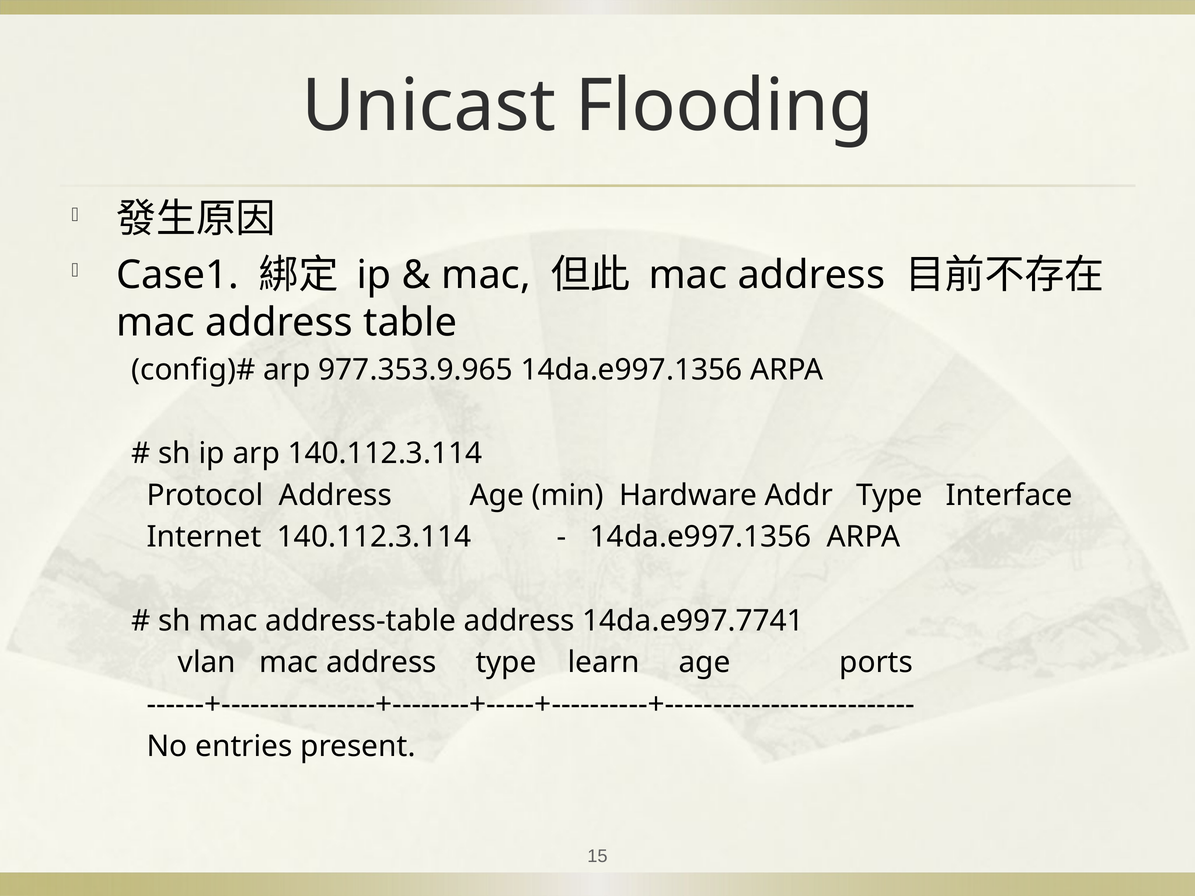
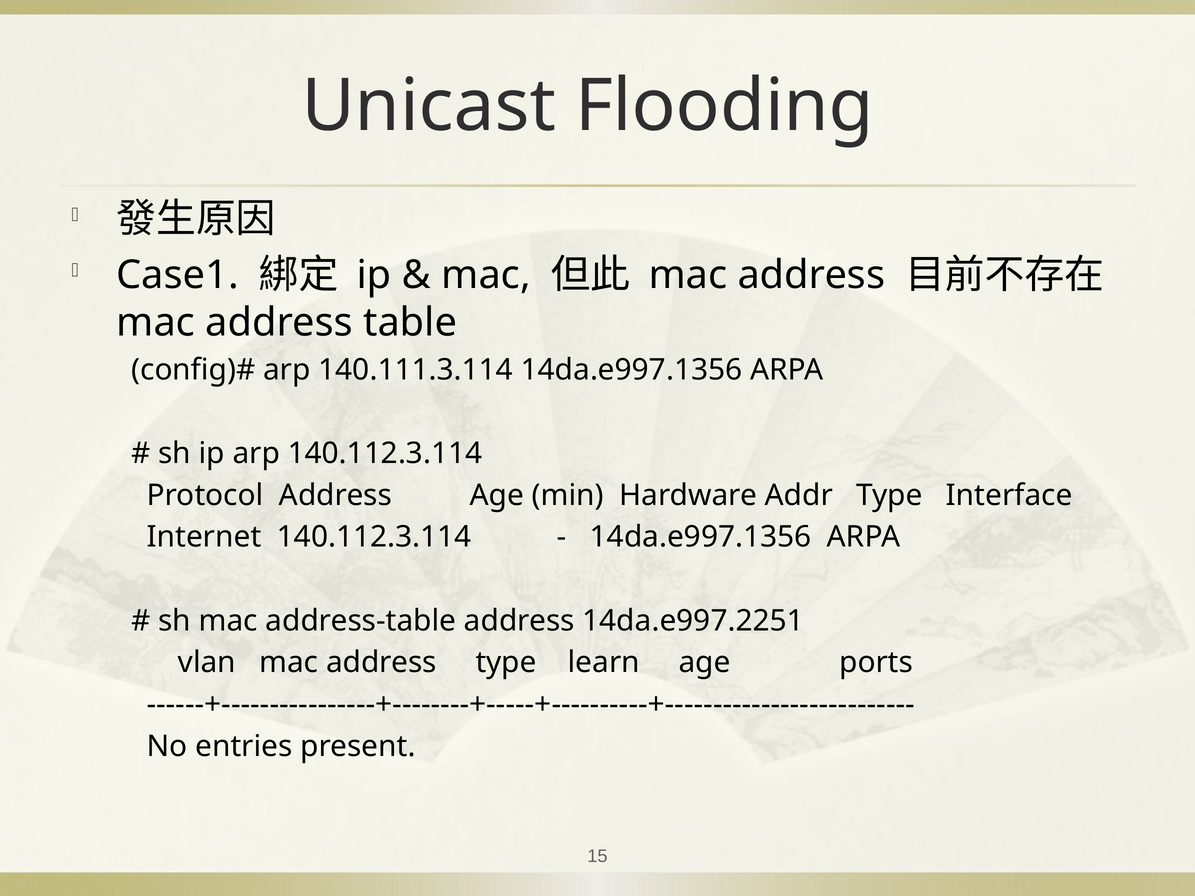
977.353.9.965: 977.353.9.965 -> 140.111.3.114 (416, 370)
14da.e997.7741: 14da.e997.7741 -> 14da.e997.2251 (693, 621)
